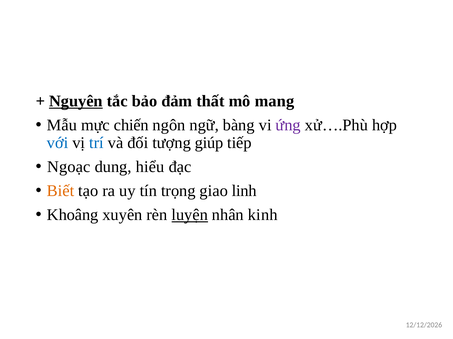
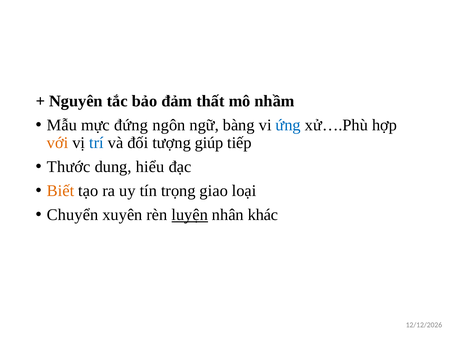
Nguyên underline: present -> none (76, 101)
mang: mang -> nhầm (275, 101)
chiến: chiến -> đứng (131, 125)
ứng colour: purple -> blue (288, 125)
với colour: blue -> orange (58, 143)
Ngoạc: Ngoạc -> Thước (69, 167)
linh: linh -> loại (244, 191)
Khoâng: Khoâng -> Chuyển (73, 215)
kinh: kinh -> khác (263, 215)
